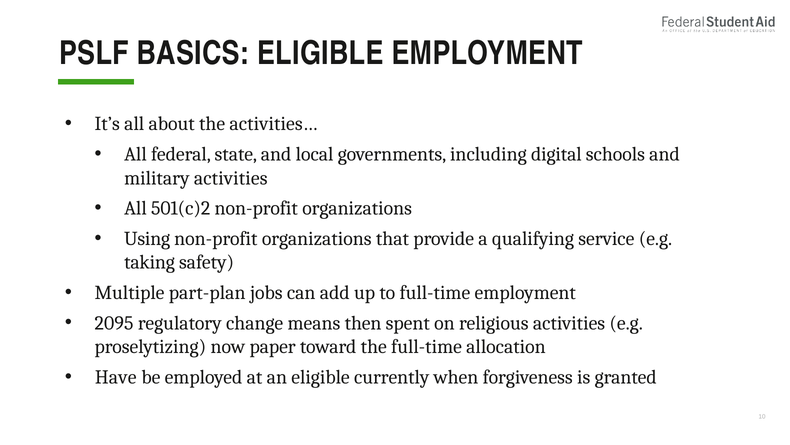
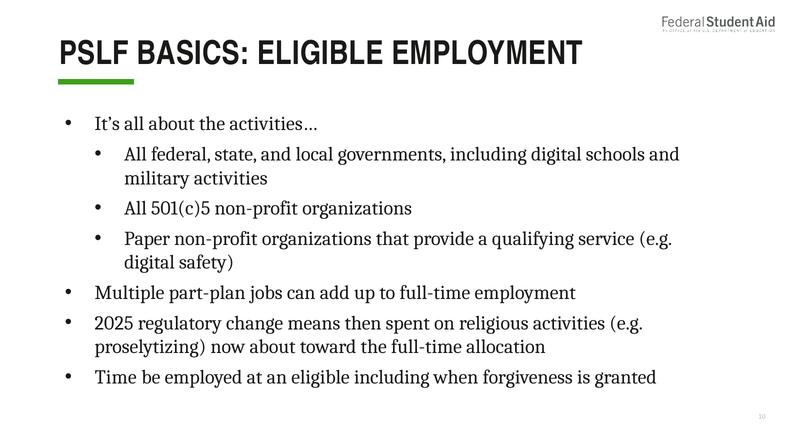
501(c)2: 501(c)2 -> 501(c)5 (181, 208)
Using: Using -> Paper (147, 238)
taking: taking -> digital (149, 262)
2095: 2095 -> 2025 (114, 323)
now paper: paper -> about (273, 346)
Have: Have -> Time (116, 377)
eligible currently: currently -> including (392, 377)
